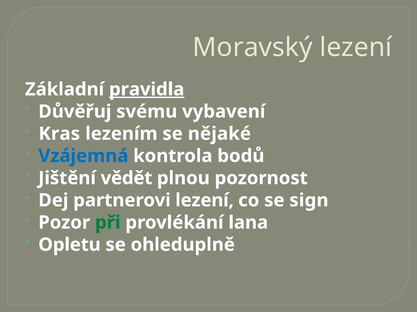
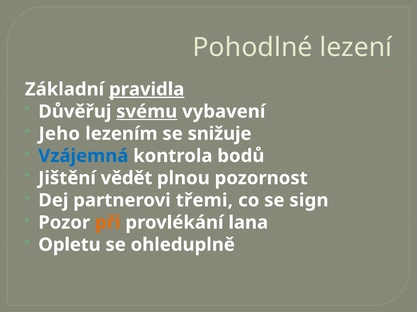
Moravský: Moravský -> Pohodlné (253, 47)
svému underline: none -> present (147, 112)
Kras: Kras -> Jeho (59, 134)
nějaké: nějaké -> snižuje (220, 134)
partnerovi lezení: lezení -> třemi (204, 201)
při colour: green -> orange (108, 223)
